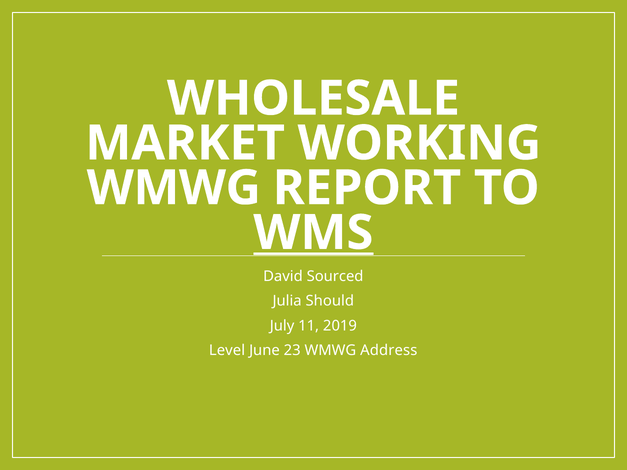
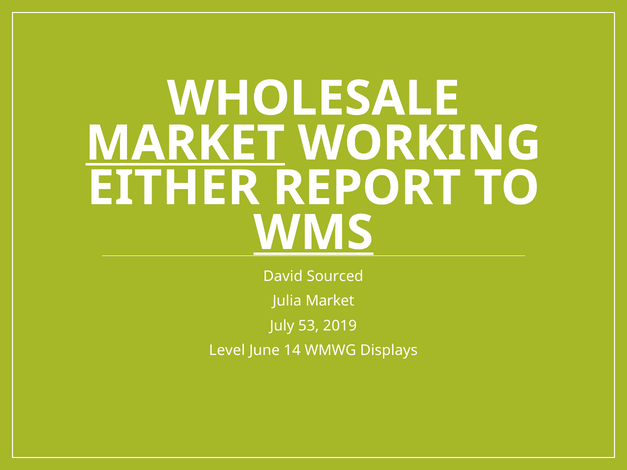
MARKET underline: none -> present (185, 143)
WMWG: WMWG -> EITHER (173, 188)
Julia Should: Should -> Market (330, 301)
11: 11 -> 53 (309, 326)
23: 23 -> 14 (292, 351)
Address: Address -> Displays (389, 351)
